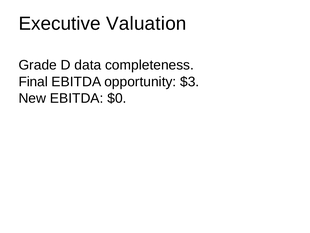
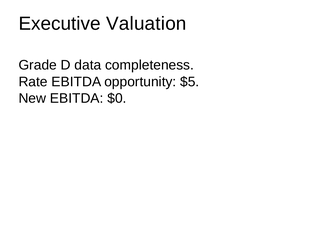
Final: Final -> Rate (33, 82)
$3: $3 -> $5 (190, 82)
